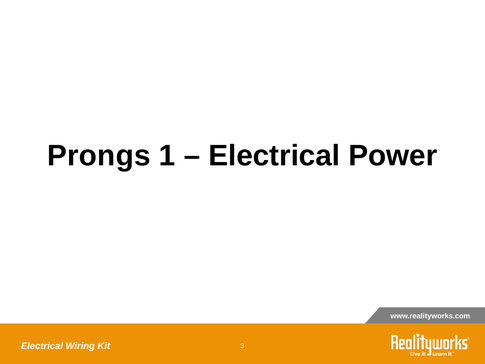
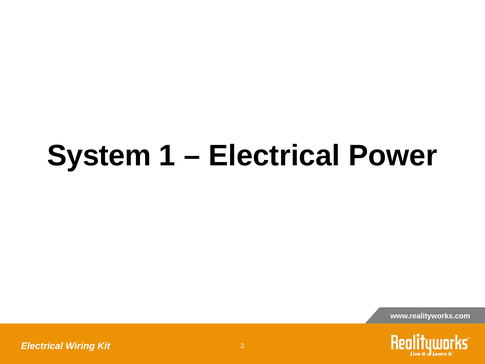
Prongs: Prongs -> System (99, 156)
